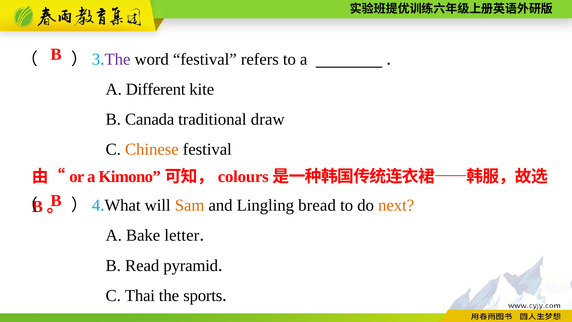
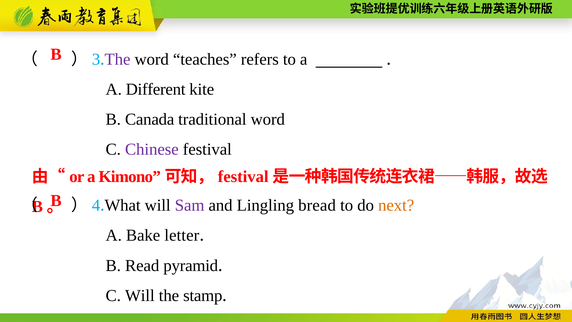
word festival: festival -> teaches (205, 59)
traditional draw: draw -> word (268, 119)
Chinese colour: orange -> purple (152, 149)
colours: colours -> festival (243, 176)
Sam colour: orange -> purple (190, 205)
C Thai: Thai -> Will (140, 295)
sports: sports -> stamp (203, 295)
